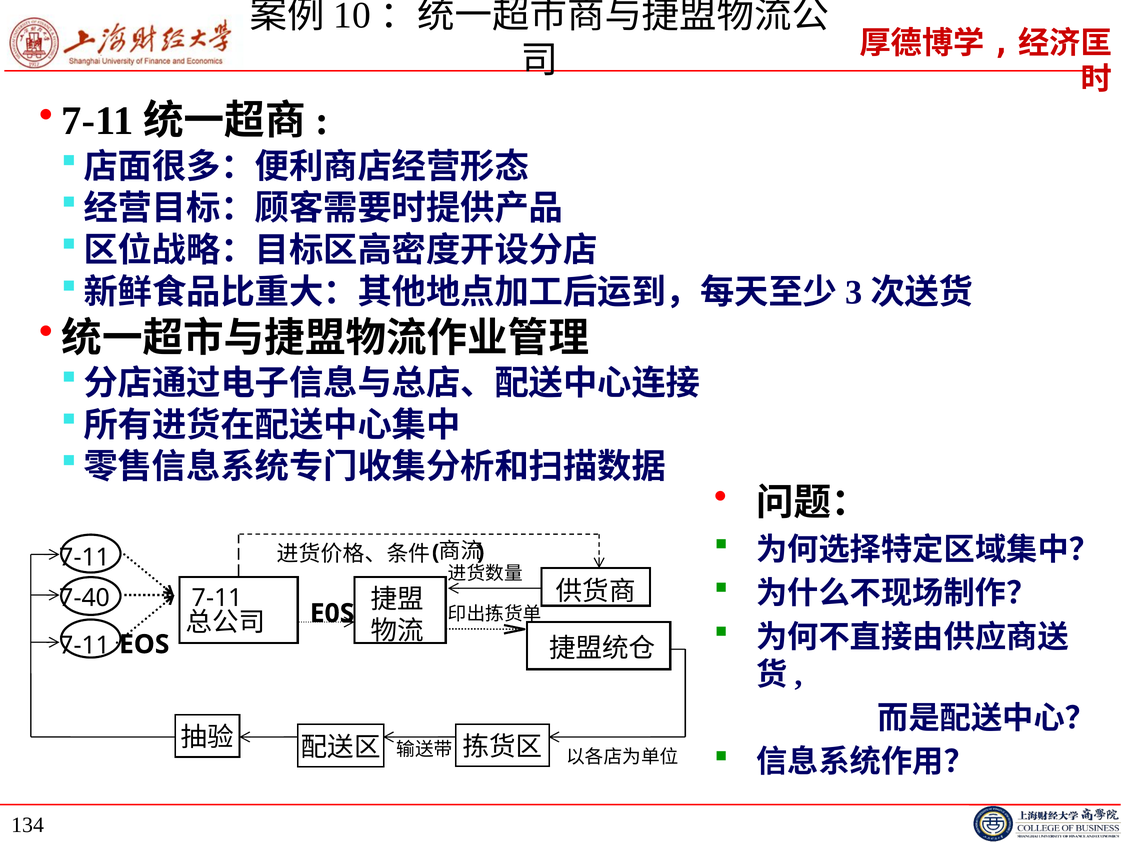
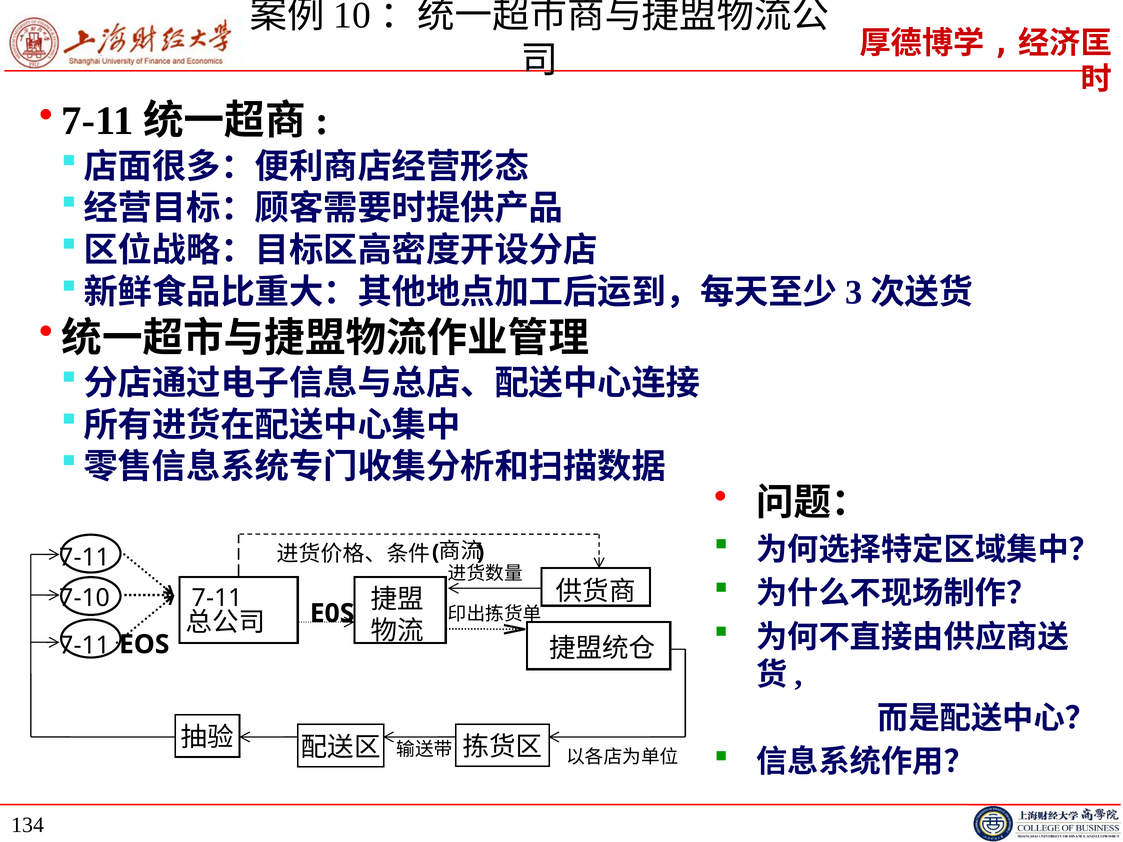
7-40: 7-40 -> 7-10 (85, 598)
